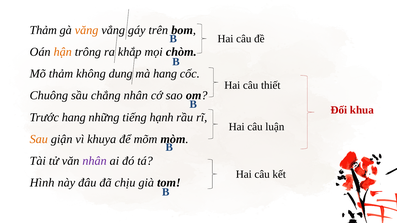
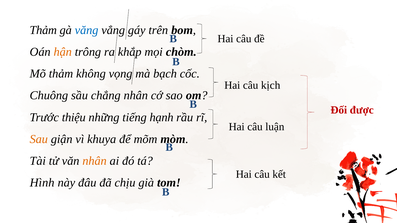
văng colour: orange -> blue (87, 30)
dung: dung -> vọng (121, 74)
mà hang: hang -> bạch (165, 74)
thiết: thiết -> kịch (271, 85)
khua: khua -> được (362, 110)
Trước hang: hang -> thiệu (74, 117)
nhân colour: purple -> orange (95, 161)
